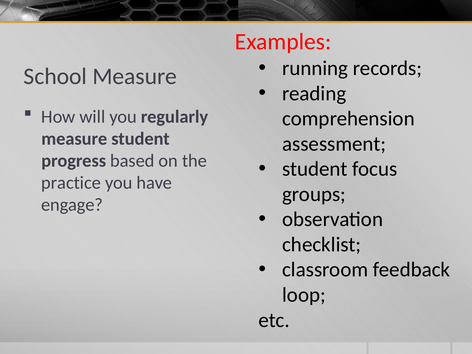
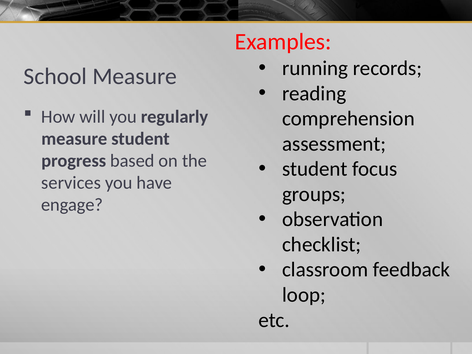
practice: practice -> services (71, 183)
